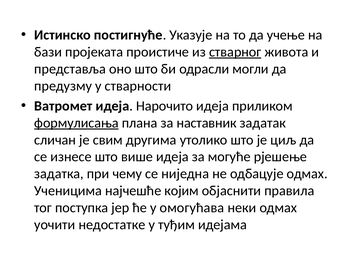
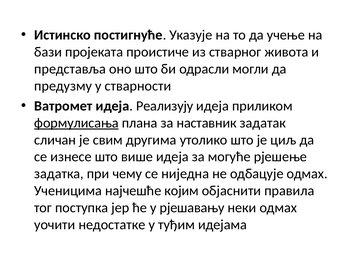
стварног underline: present -> none (235, 52)
Нарочито: Нарочито -> Реализују (165, 106)
омогућава: омогућава -> рјешавању (192, 208)
